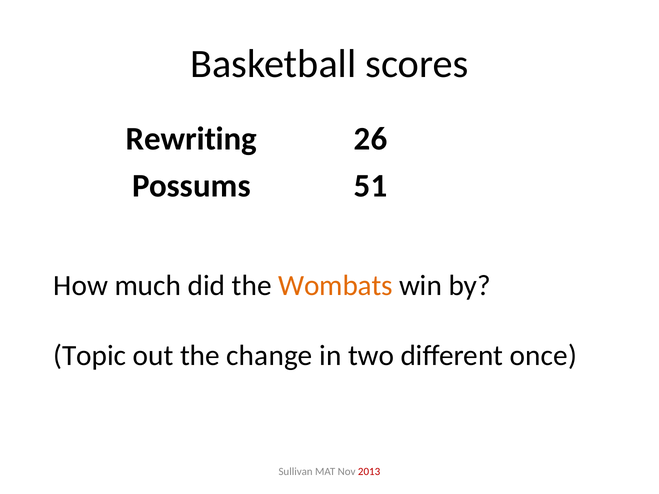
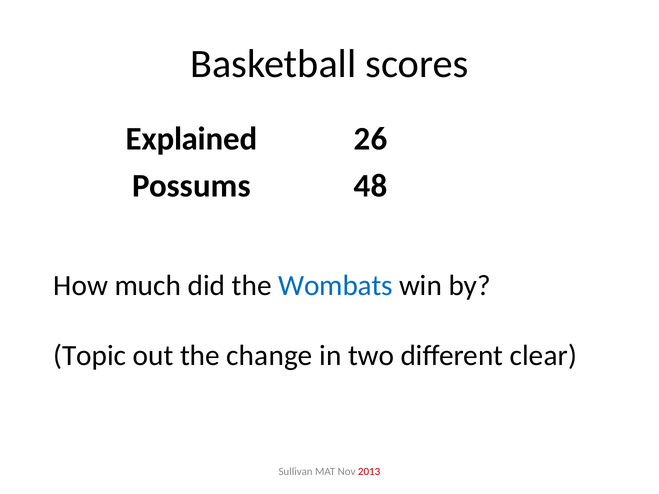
Rewriting: Rewriting -> Explained (192, 139)
51: 51 -> 48 (371, 186)
Wombats colour: orange -> blue (335, 286)
once: once -> clear (543, 356)
